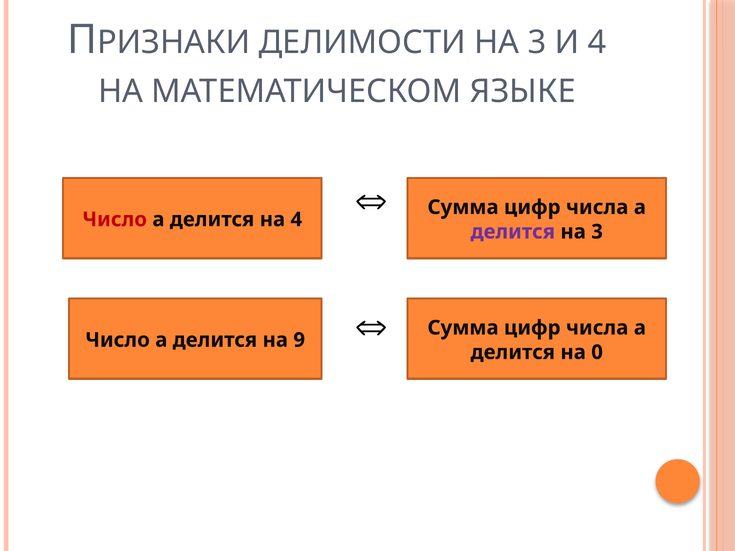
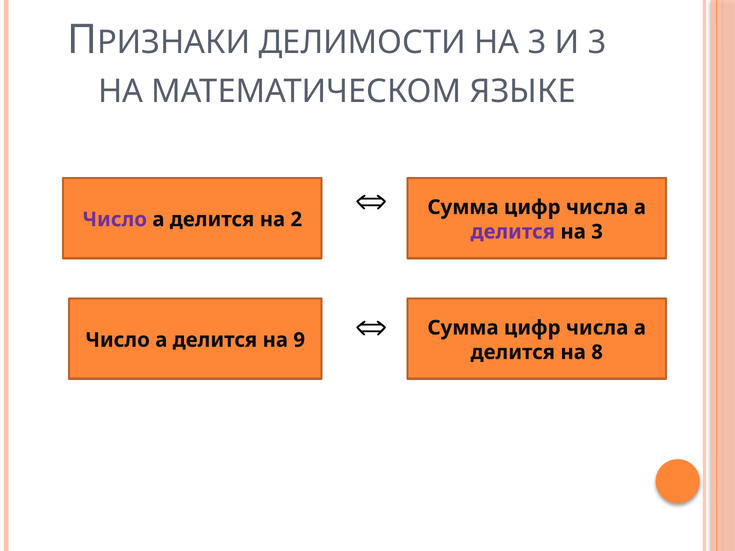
И 4: 4 -> 3 (597, 42)
Число colour: red -> purple (115, 220)
на 4: 4 -> 2 (296, 220)
0: 0 -> 8 (597, 352)
